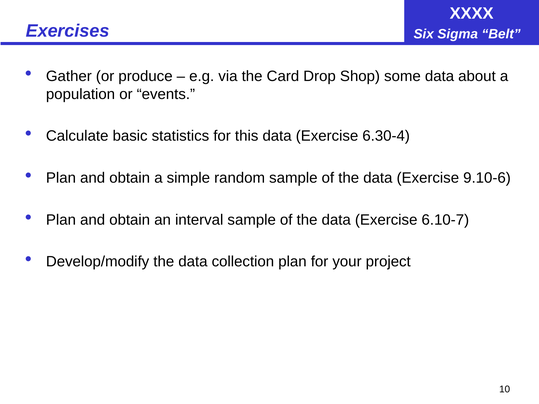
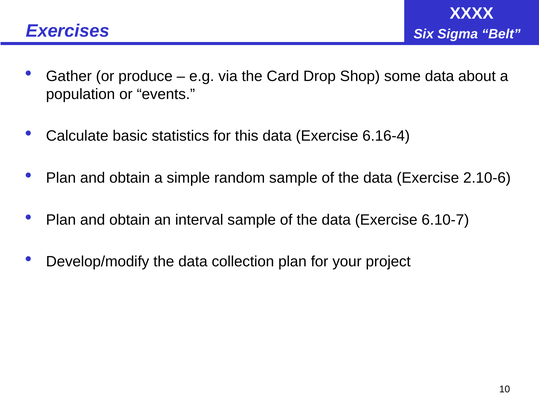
6.30-4: 6.30-4 -> 6.16-4 (386, 136)
9.10-6: 9.10-6 -> 2.10-6 (487, 178)
